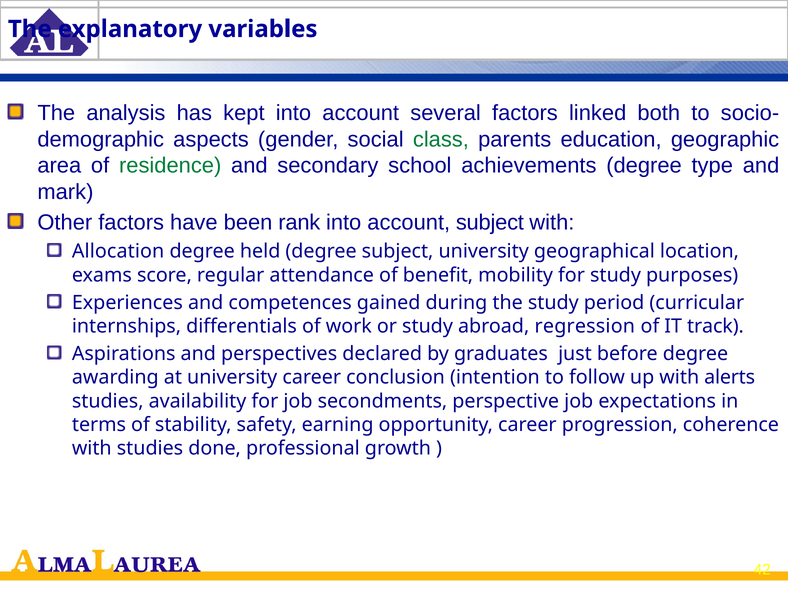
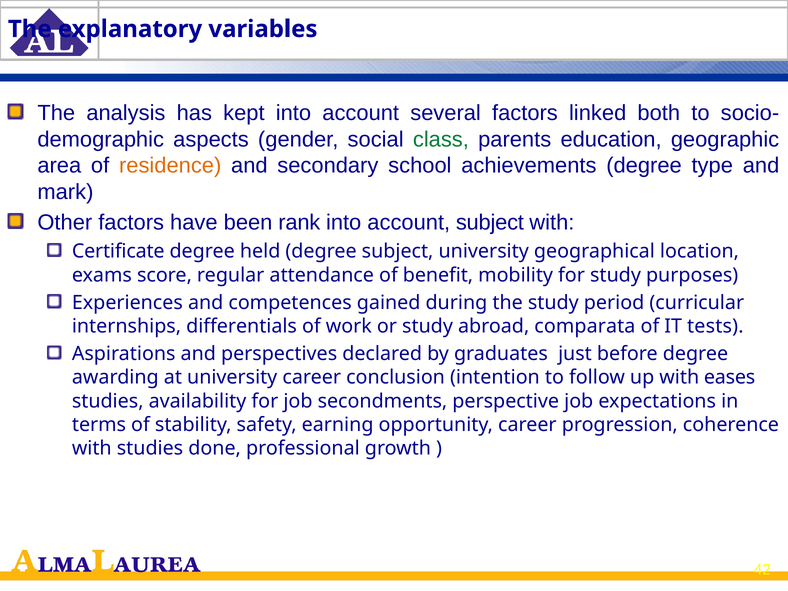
residence colour: green -> orange (170, 166)
Allocation: Allocation -> Certificate (118, 251)
regression: regression -> comparata (585, 326)
track: track -> tests (715, 326)
alerts: alerts -> eases (730, 377)
